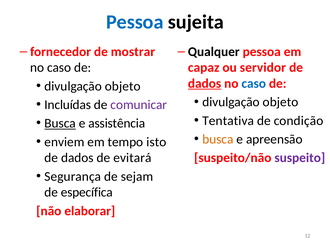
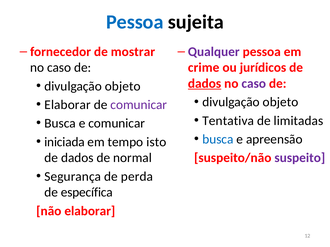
Qualquer colour: black -> purple (214, 52)
capaz: capaz -> crime (204, 68)
servidor: servidor -> jurídicos (263, 68)
caso colour: blue -> purple (254, 84)
Incluídas: Incluídas -> Elaborar (68, 105)
condição: condição -> limitadas (299, 121)
Busca underline: present -> none (60, 124)
e assistência: assistência -> comunicar (117, 124)
busca colour: orange -> blue (218, 140)
enviem: enviem -> iniciada (65, 142)
evitará: evitará -> normal (133, 158)
sejam: sejam -> perda (137, 177)
